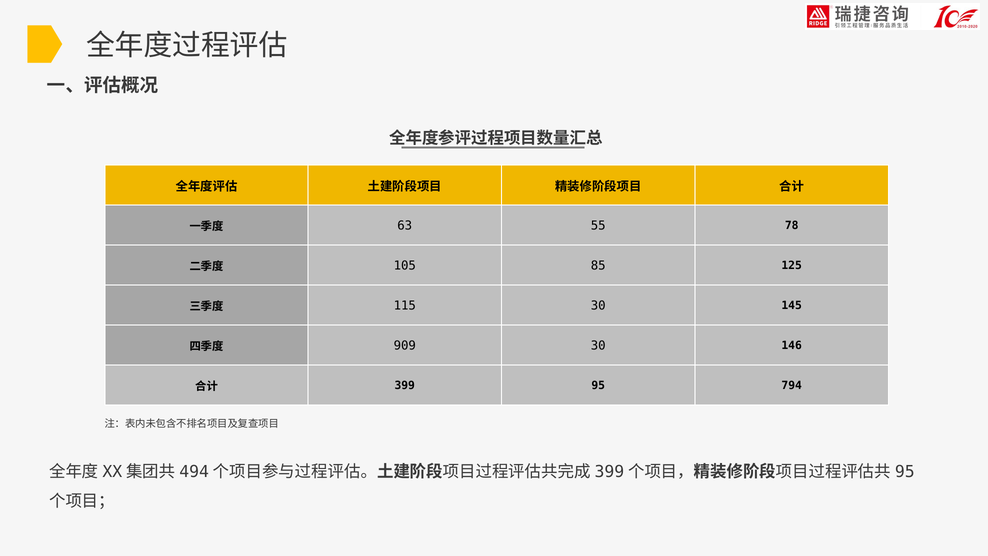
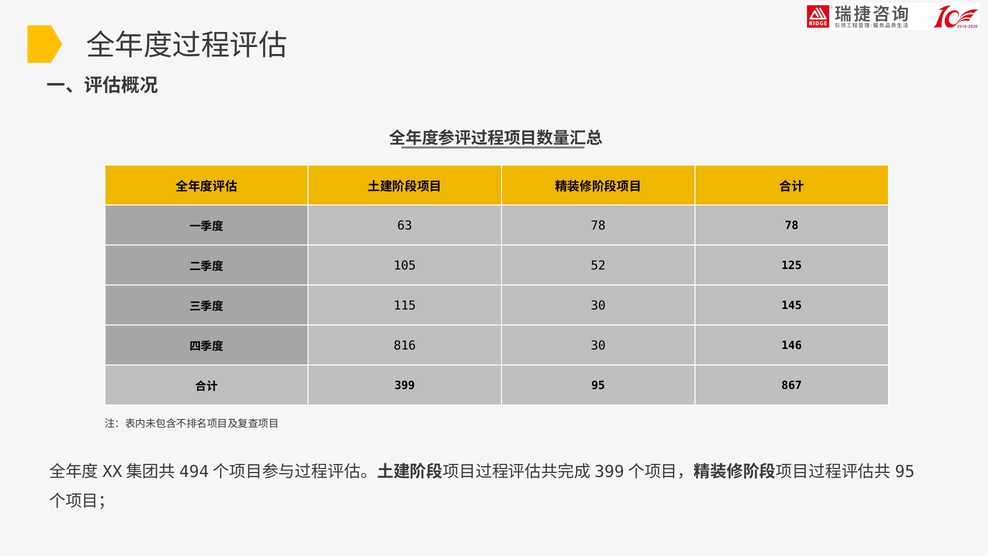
63 55: 55 -> 78 (598, 225)
85: 85 -> 52 (598, 265)
909: 909 -> 816 (405, 345)
794: 794 -> 867 (792, 385)
